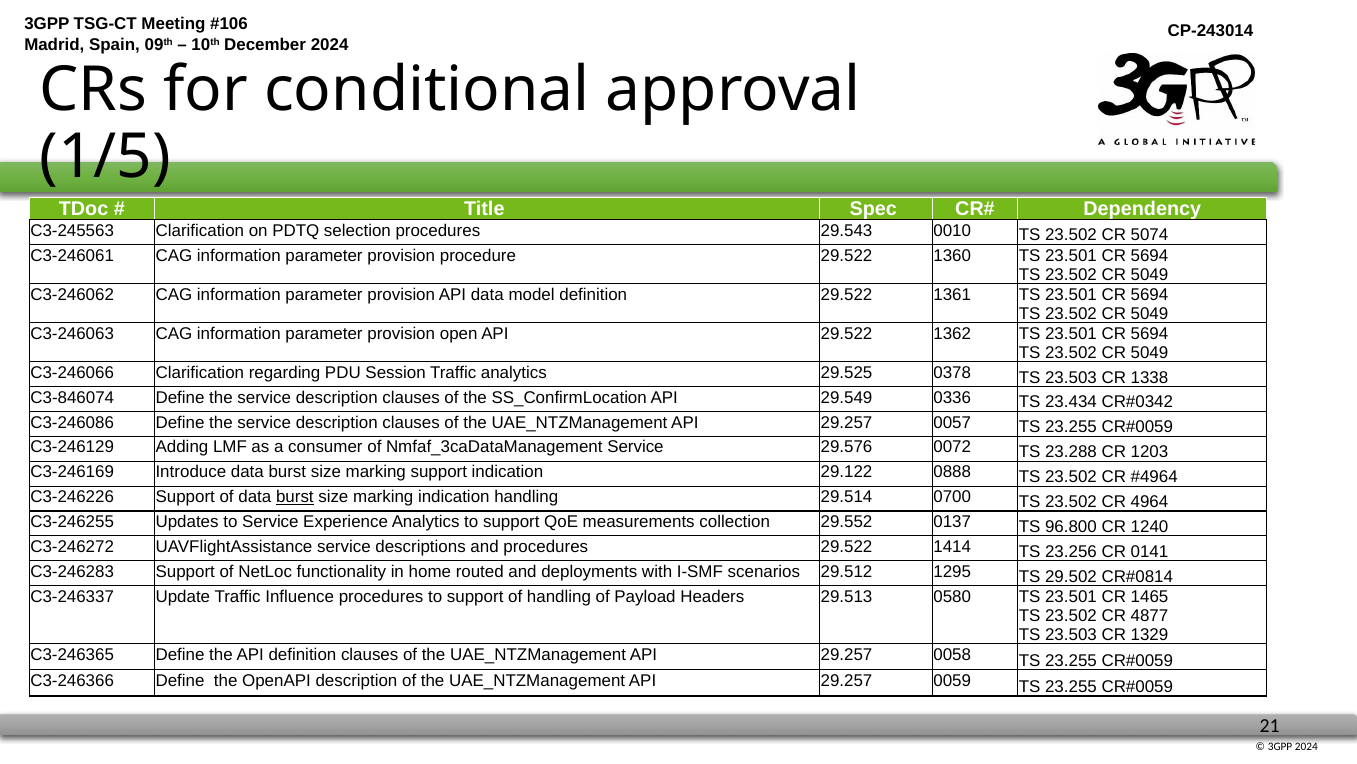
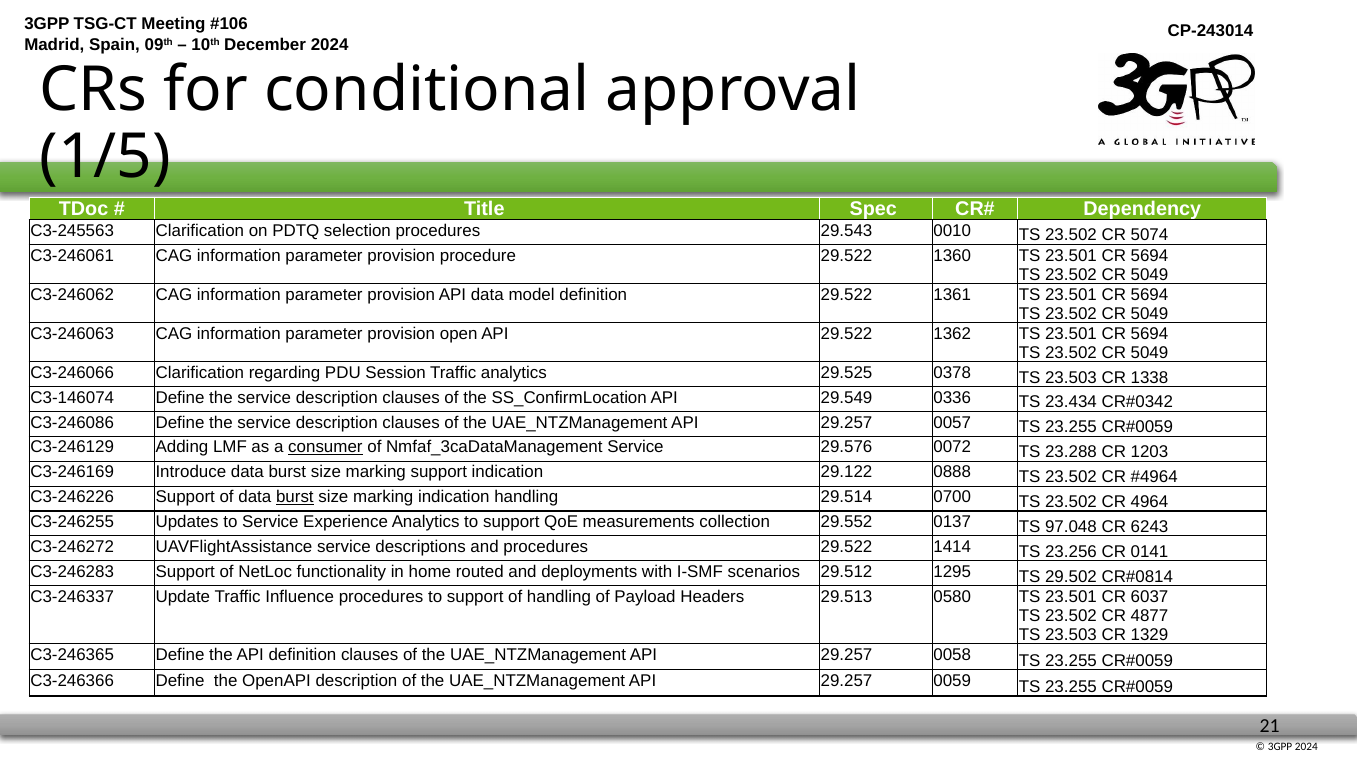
C3-846074: C3-846074 -> C3-146074 (72, 397)
consumer underline: none -> present (325, 447)
96.800: 96.800 -> 97.048 (1071, 526)
1240: 1240 -> 6243 (1150, 526)
1465: 1465 -> 6037 (1150, 596)
